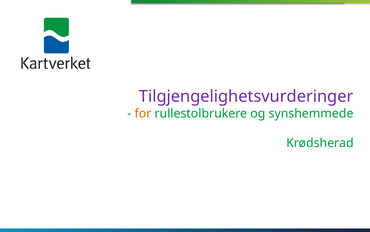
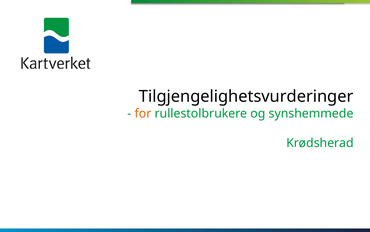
Tilgjengelighetsvurderinger colour: purple -> black (246, 96)
